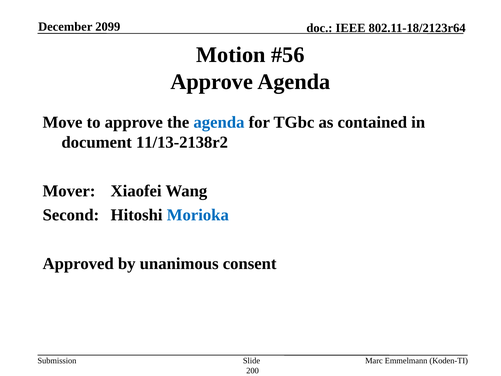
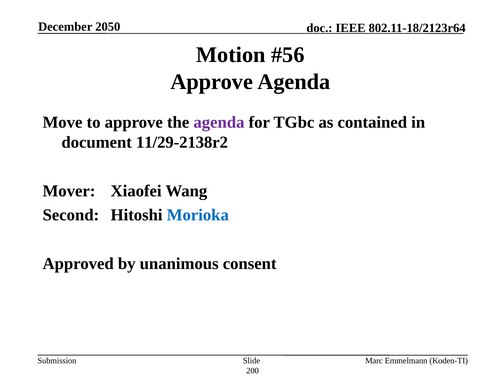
2099: 2099 -> 2050 (108, 27)
agenda colour: blue -> purple (219, 122)
11/13-2138r2: 11/13-2138r2 -> 11/29-2138r2 (182, 142)
